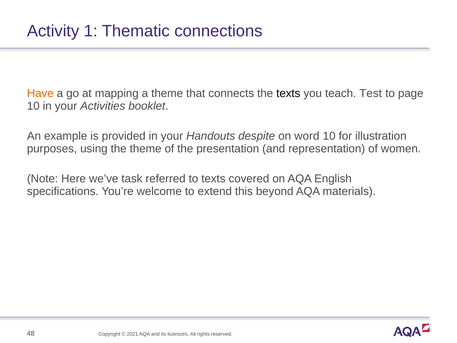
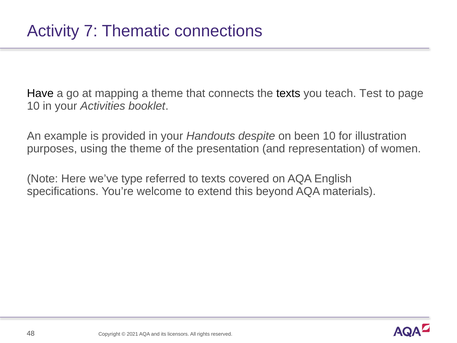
1: 1 -> 7 (91, 31)
Have colour: orange -> black (40, 93)
word: word -> been (307, 136)
task: task -> type (132, 179)
